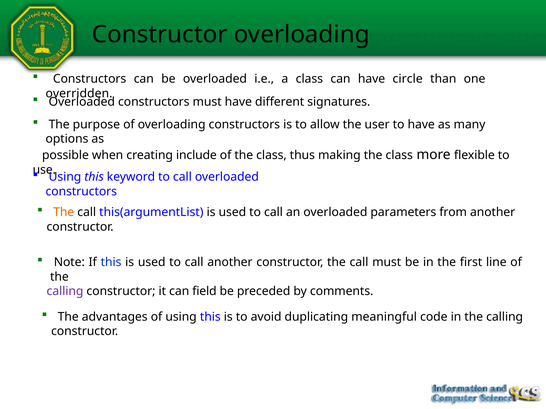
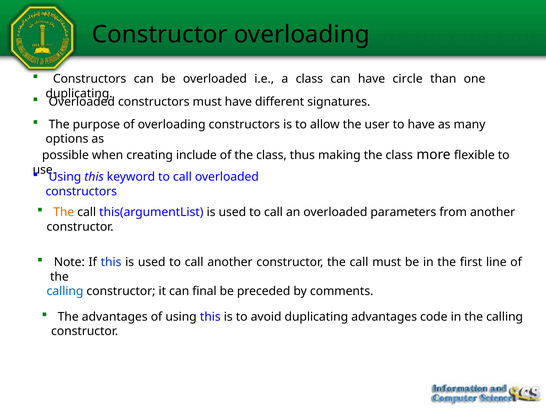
overridden: overridden -> duplicating (79, 94)
calling colour: purple -> blue (65, 292)
field: field -> final (204, 292)
duplicating meaningful: meaningful -> advantages (384, 317)
